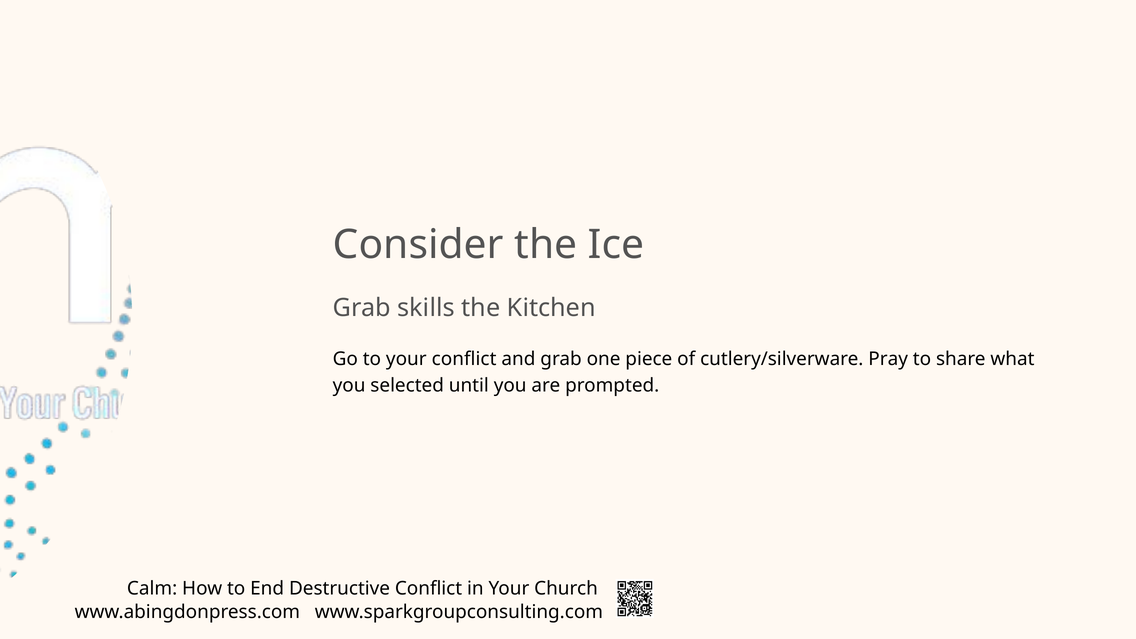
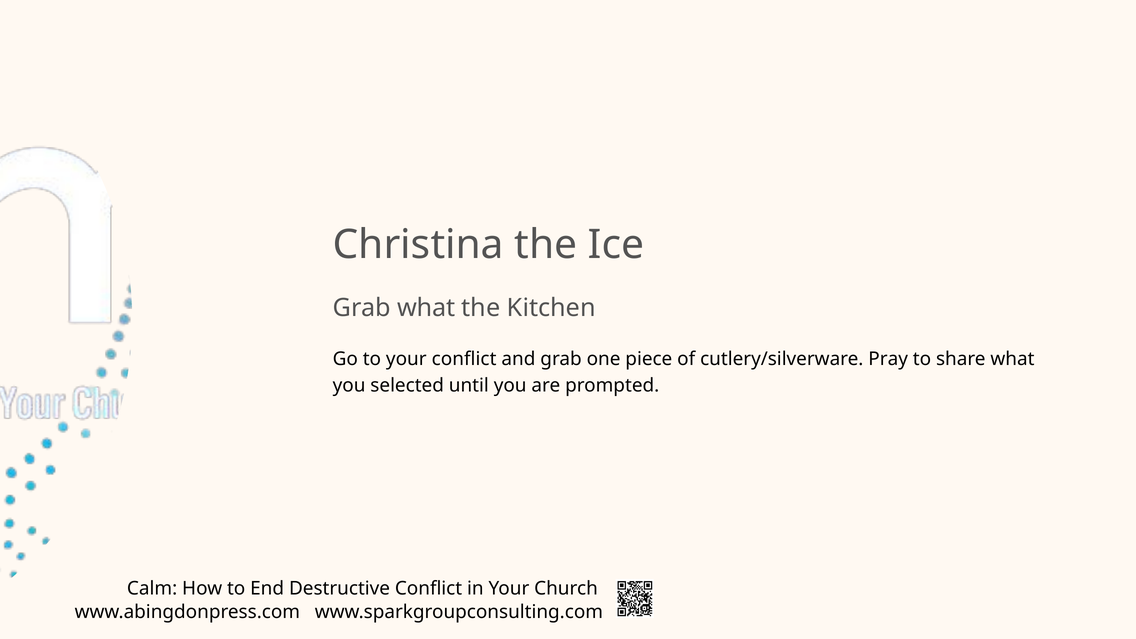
Consider: Consider -> Christina (418, 245)
Grab skills: skills -> what (426, 308)
